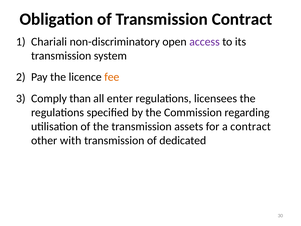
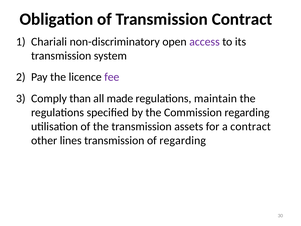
fee colour: orange -> purple (112, 77)
enter: enter -> made (120, 98)
licensees: licensees -> maintain (215, 98)
with: with -> lines (71, 140)
of dedicated: dedicated -> regarding (183, 140)
